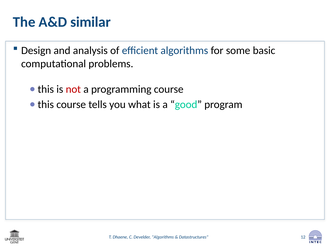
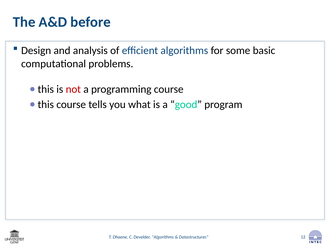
similar: similar -> before (91, 22)
